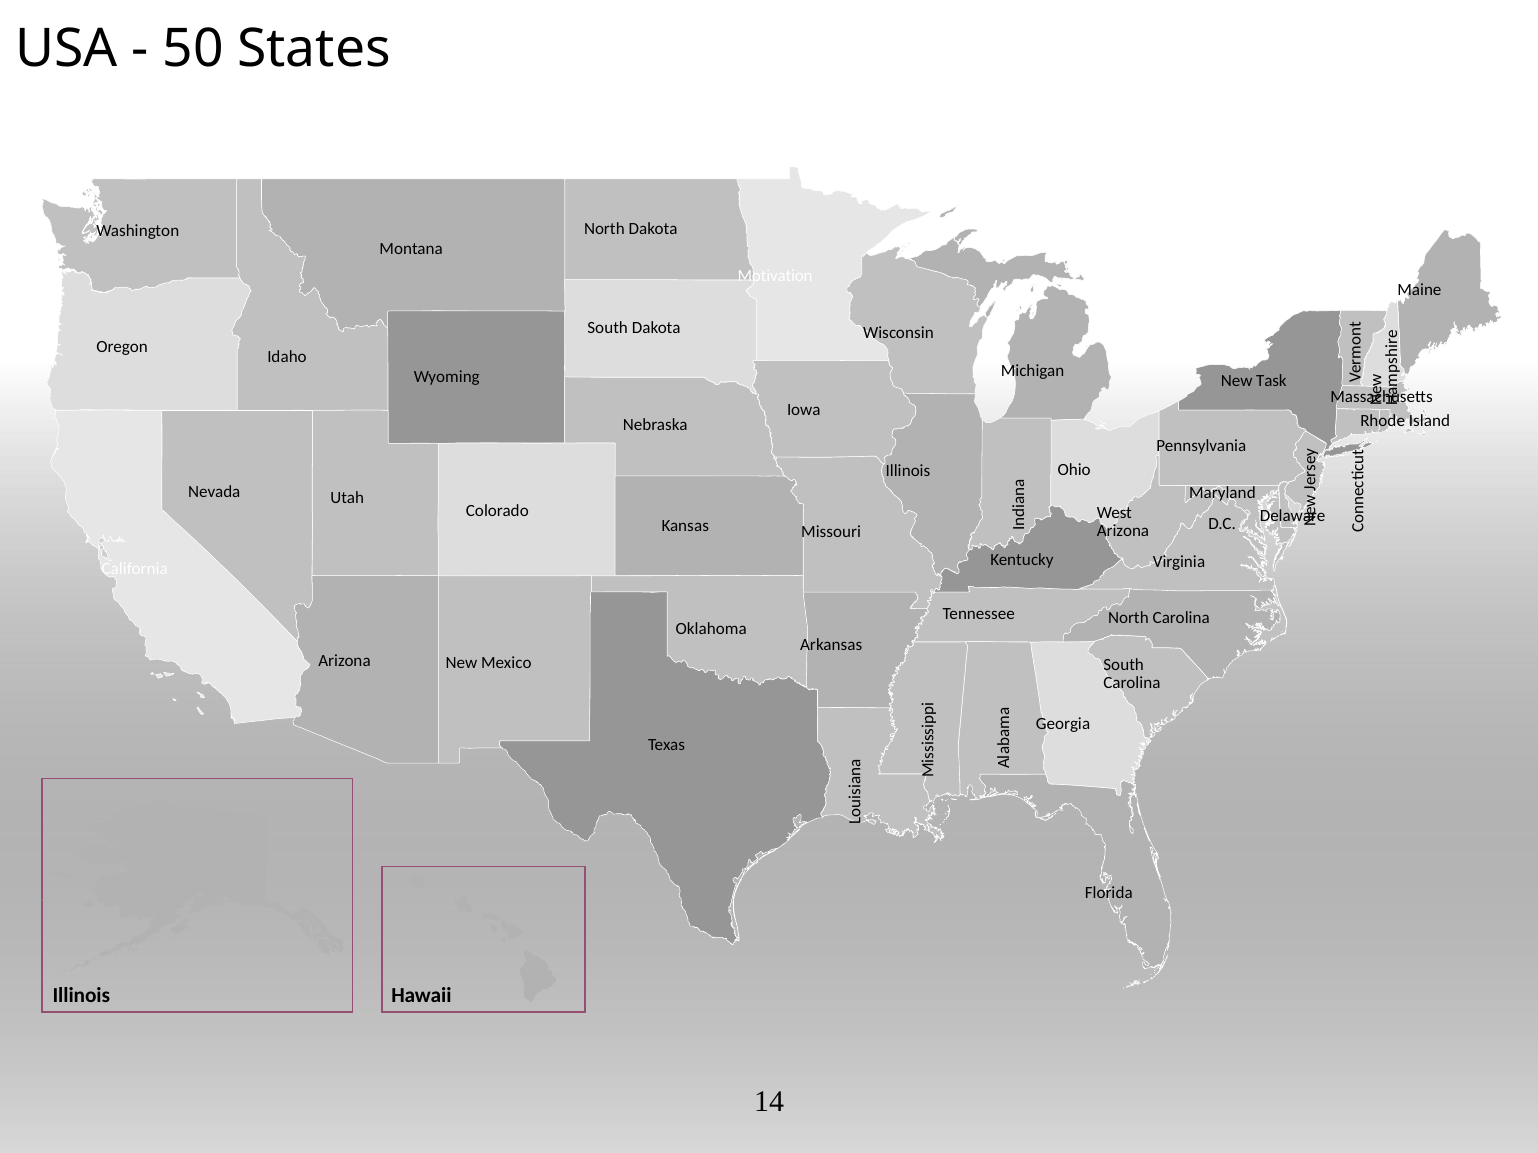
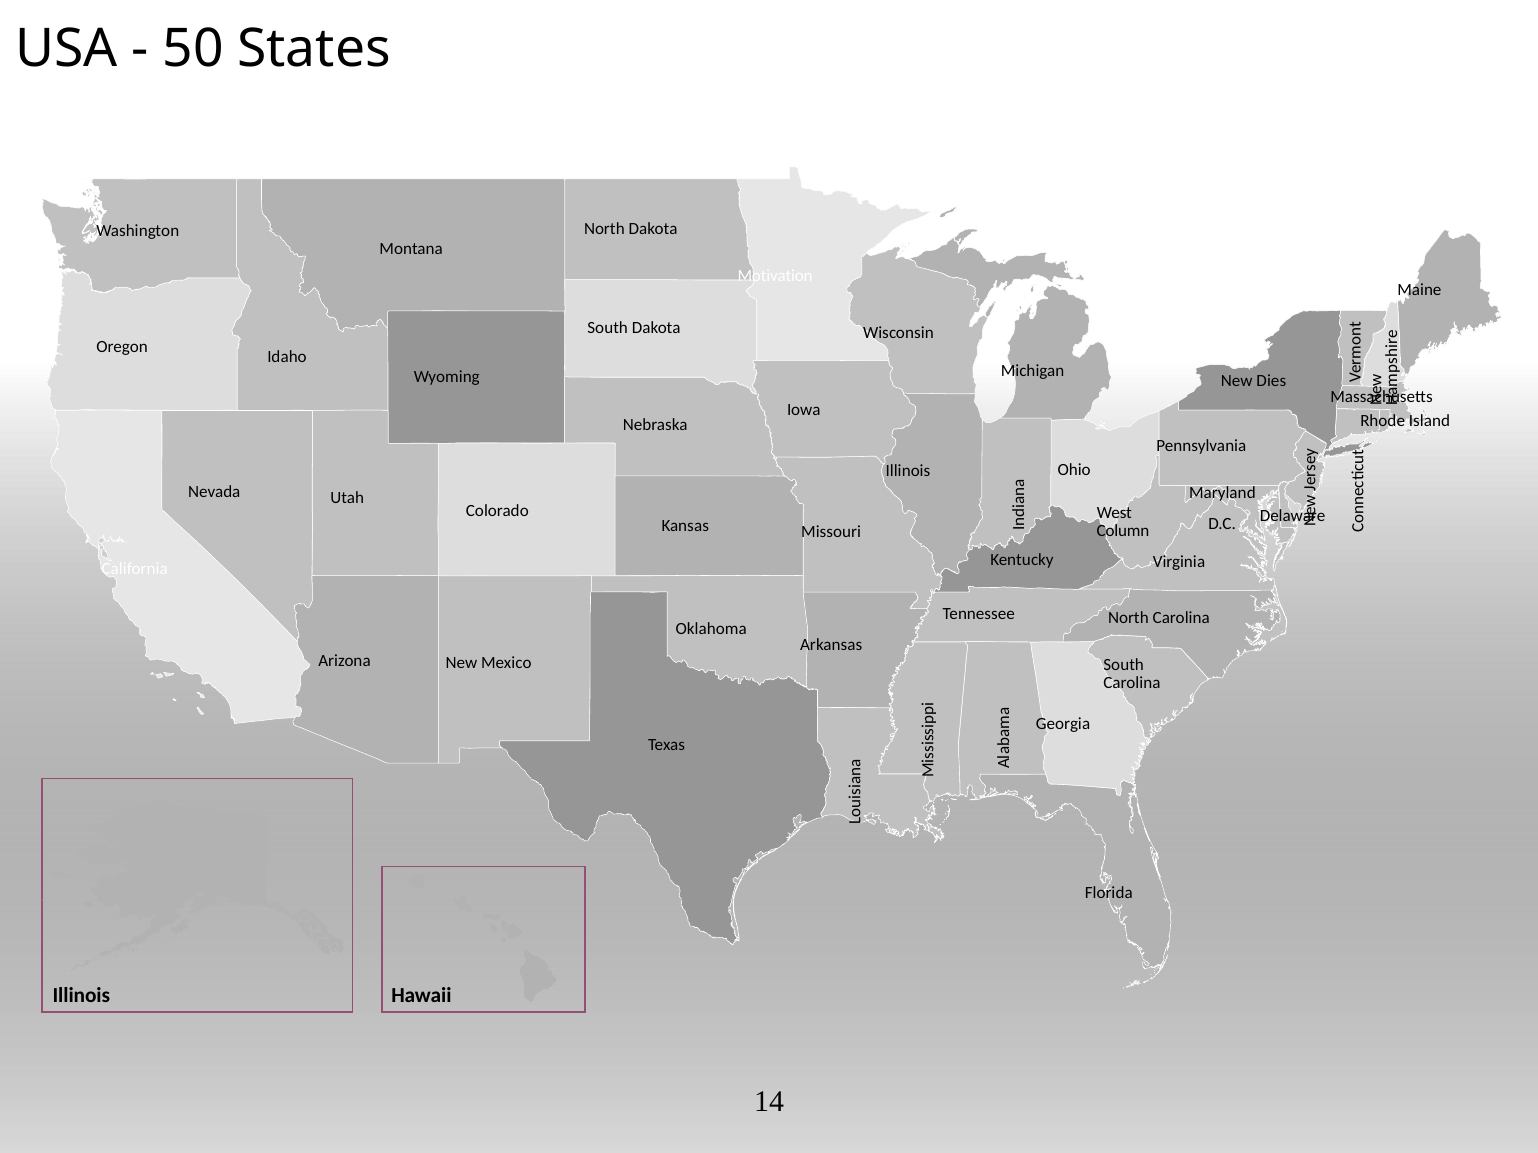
Task: Task -> Dies (1271, 381)
Arizona: Arizona -> Column (1123, 531)
